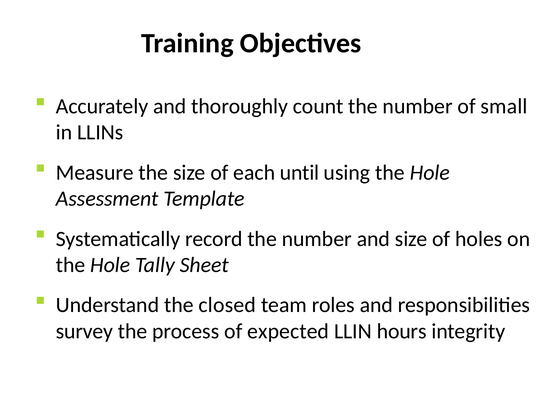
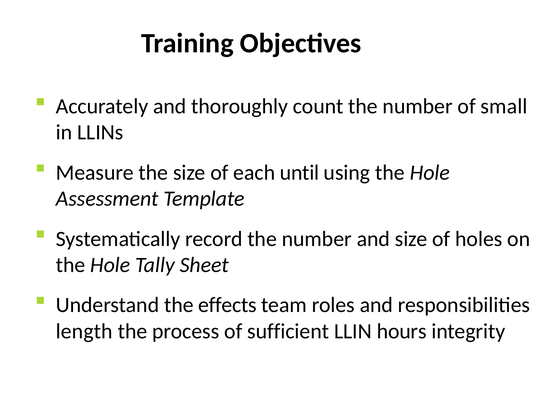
closed: closed -> effects (228, 305)
survey: survey -> length (84, 331)
expected: expected -> sufficient (288, 331)
